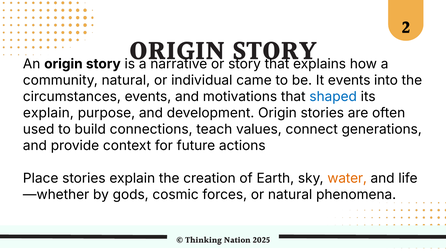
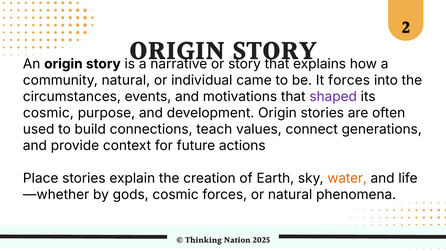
It events: events -> forces (349, 80)
shaped colour: blue -> purple (333, 97)
explain: explain -> cosmic (48, 113)
